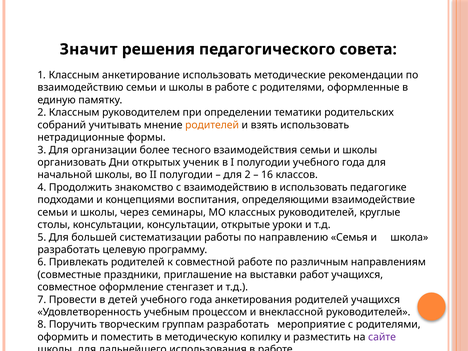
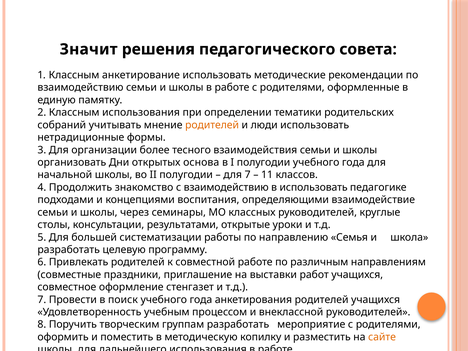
Классным руководителем: руководителем -> использования (141, 113)
взять: взять -> люди (264, 125)
ученик: ученик -> основа (201, 162)
для 2: 2 -> 7 (248, 175)
16: 16 -> 11 (267, 175)
консультации консультации: консультации -> результатами (183, 225)
детей: детей -> поиск (123, 300)
сайте colour: purple -> orange (382, 337)
